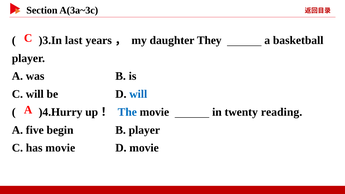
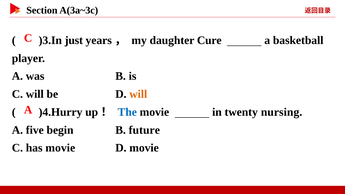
last: last -> just (74, 40)
They: They -> Cure (209, 40)
will colour: blue -> orange (138, 94)
reading: reading -> nursing (282, 112)
B player: player -> future (144, 130)
